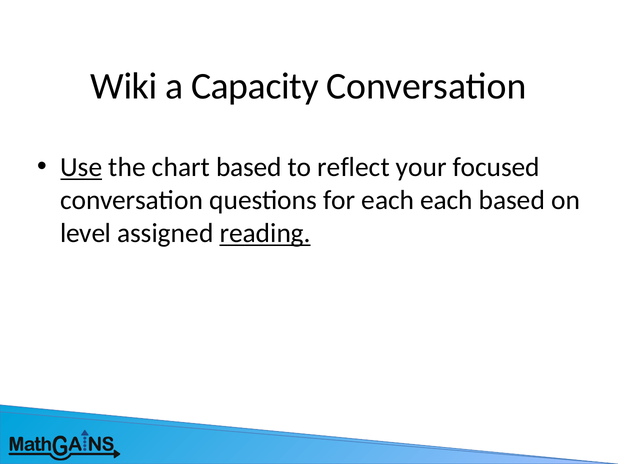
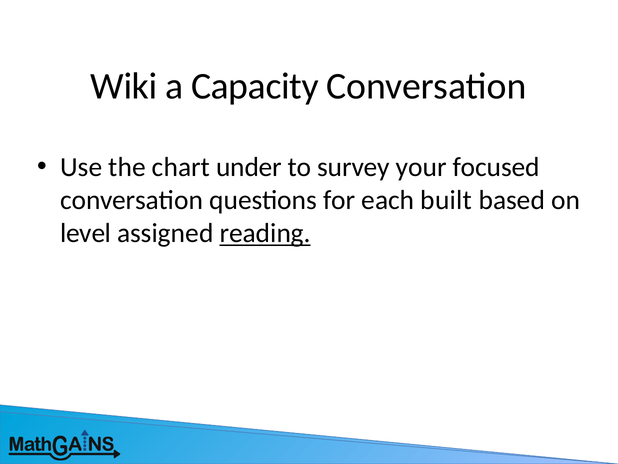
Use underline: present -> none (81, 167)
chart based: based -> under (249, 167)
reflect: reflect -> survey (354, 167)
each each: each -> built (446, 200)
